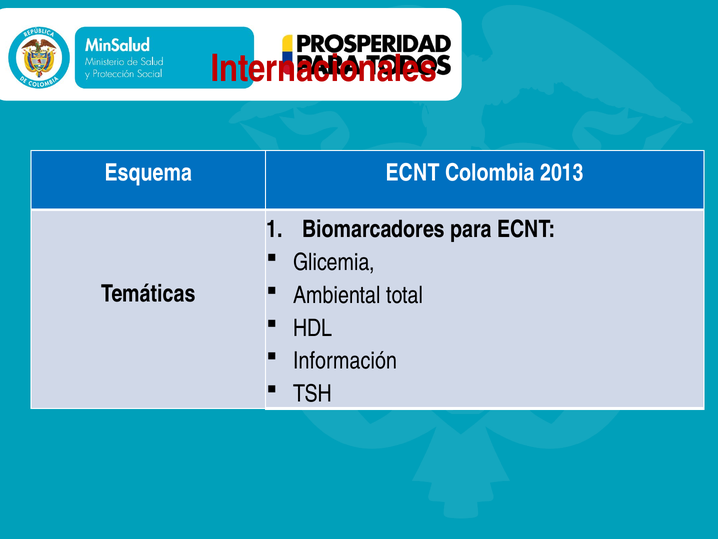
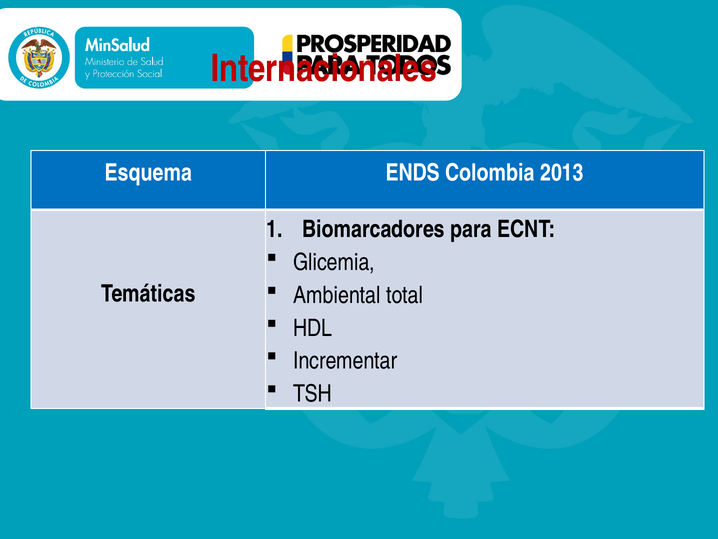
Esquema ECNT: ECNT -> ENDS (413, 173)
Información: Información -> Incrementar (345, 361)
